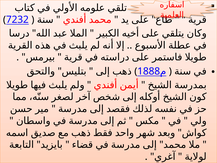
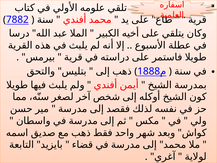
7232: 7232 -> 7882 (17, 20)
